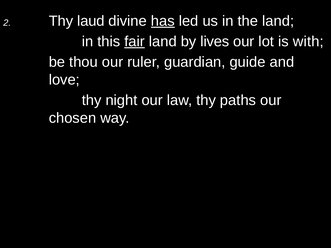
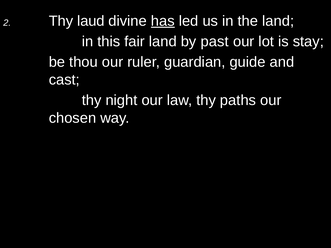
fair underline: present -> none (135, 42)
lives: lives -> past (215, 42)
with: with -> stay (308, 42)
love: love -> cast (64, 80)
